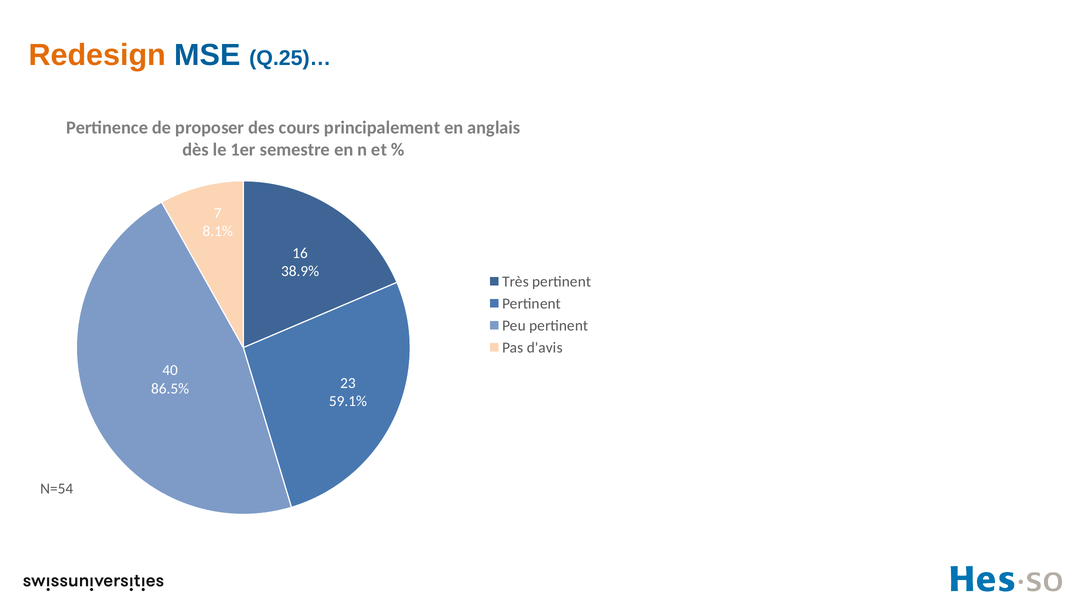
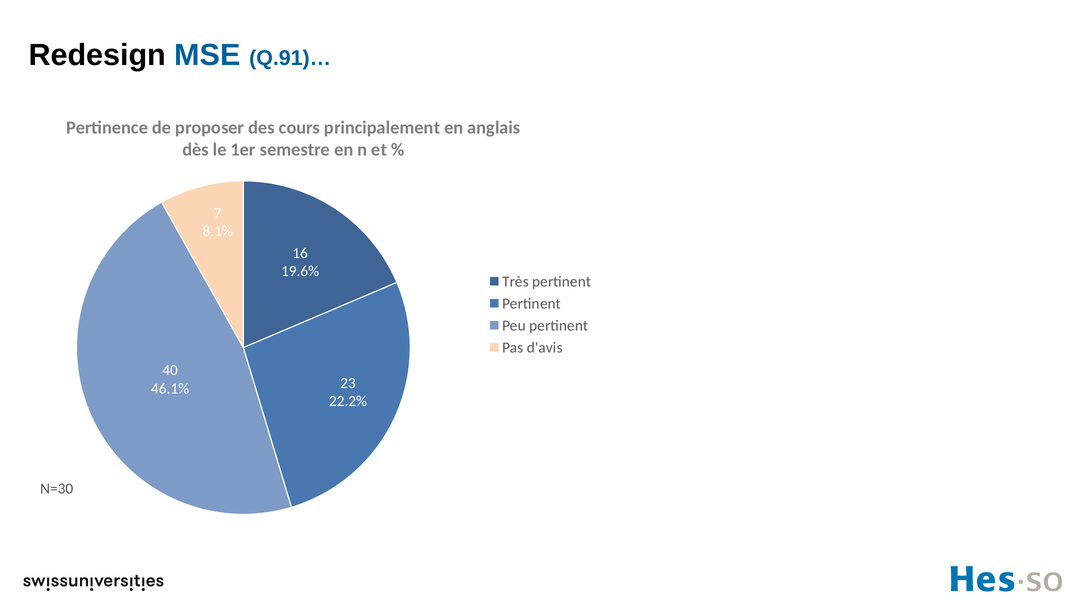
Redesign colour: orange -> black (97, 55)
Q.25)…: Q.25)… -> Q.91)… (290, 58)
38.9%: 38.9% -> 19.6% (300, 271)
86.5%: 86.5% -> 46.1% (170, 389)
59.1%: 59.1% -> 22.2% (348, 402)
N=54: N=54 -> N=30 (57, 489)
